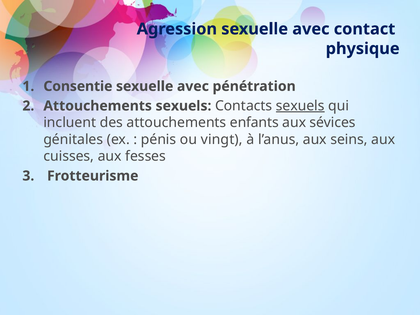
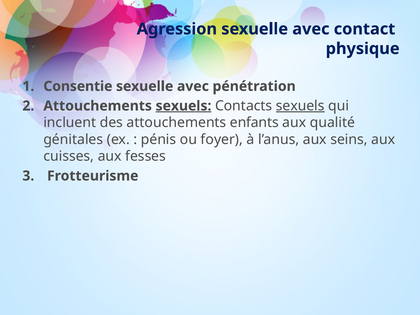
sexuels underline: none -> present (183, 106)
sévices: sévices -> qualité (332, 123)
vingt: vingt -> foyer (222, 139)
